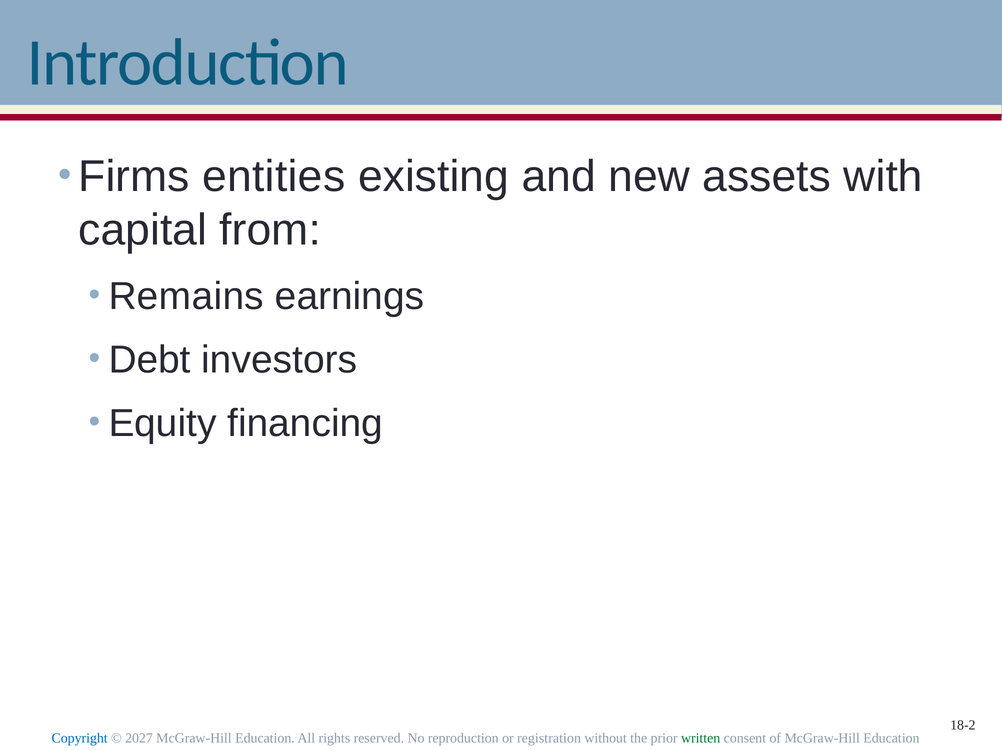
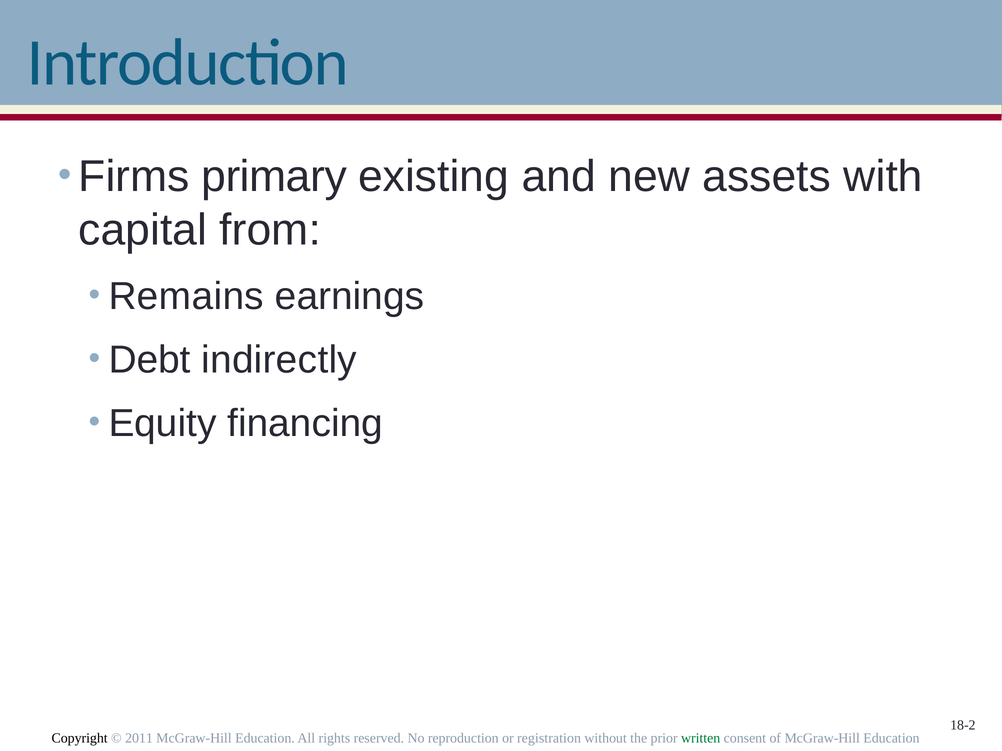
entities: entities -> primary (274, 177)
investors: investors -> indirectly (279, 360)
Copyright colour: blue -> black (80, 739)
2027: 2027 -> 2011 (139, 739)
